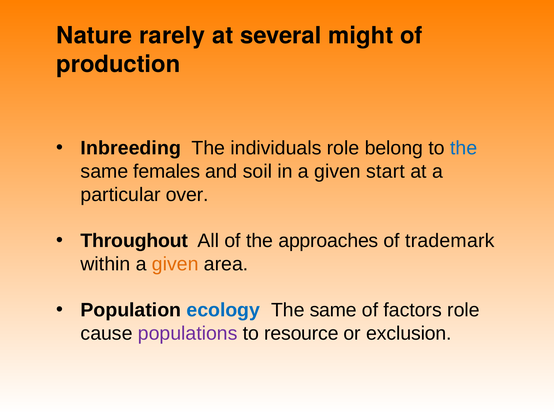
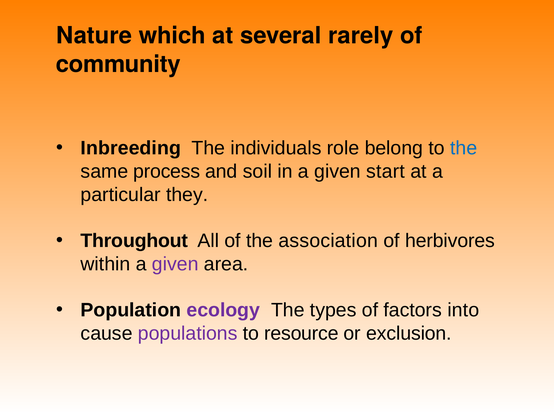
rarely: rarely -> which (172, 36)
might: might -> rarely (361, 36)
production: production -> community (118, 64)
females: females -> process (167, 172)
over: over -> they (187, 195)
approaches: approaches -> association (328, 241)
trademark: trademark -> herbivores (450, 241)
given colour: orange -> purple (175, 264)
ecology colour: blue -> purple (223, 310)
same: same -> types (333, 310)
factors role: role -> into (463, 310)
